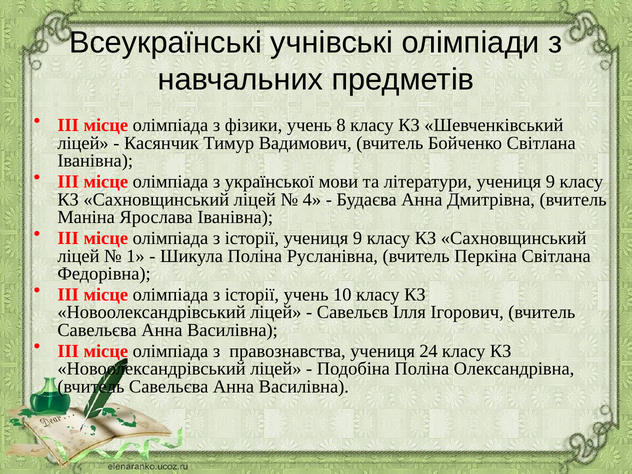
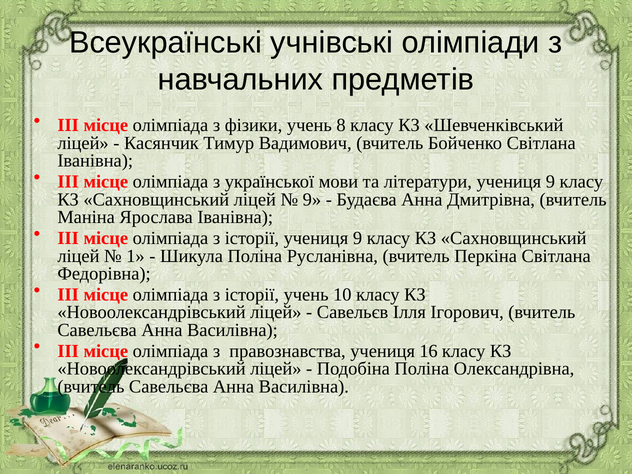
4: 4 -> 9 (312, 199)
24: 24 -> 16 (429, 351)
